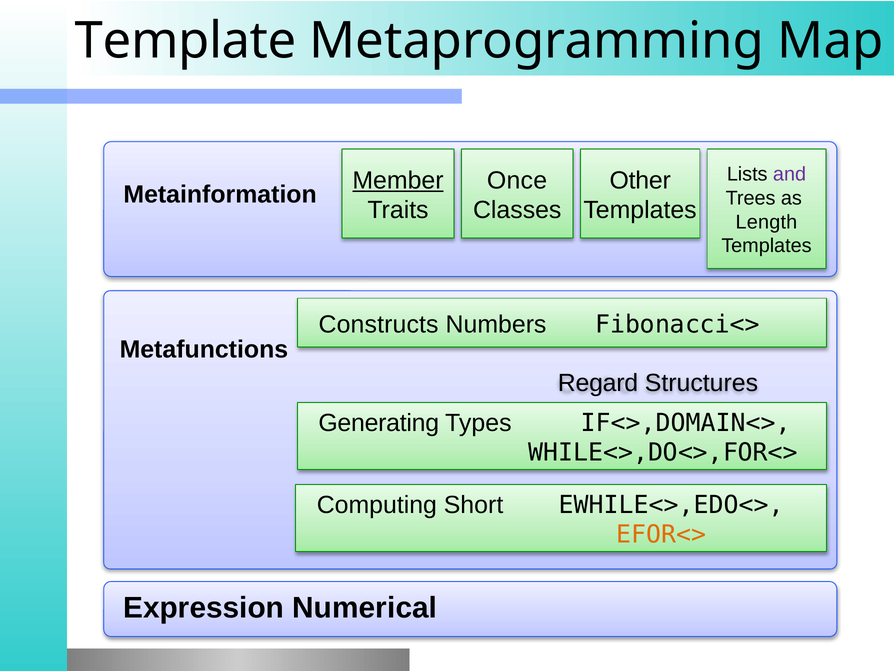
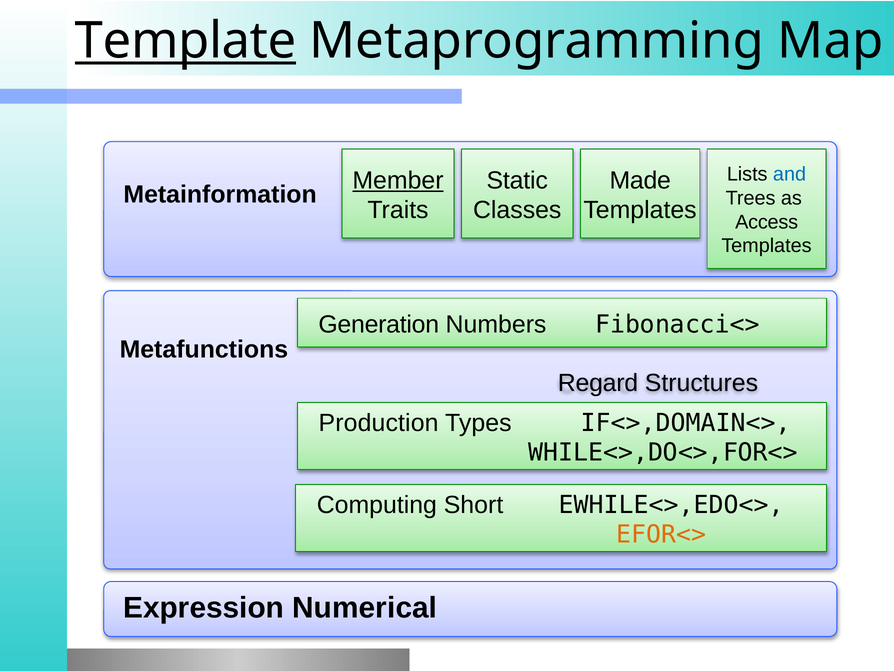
Template underline: none -> present (186, 41)
and colour: purple -> blue (790, 174)
Once: Once -> Static (517, 180)
Other: Other -> Made (640, 180)
Length: Length -> Access (767, 222)
Constructs: Constructs -> Generation (379, 324)
Generating: Generating -> Production (379, 423)
